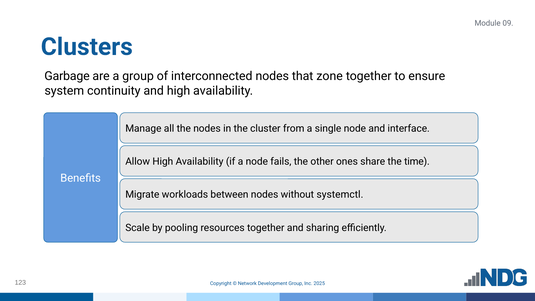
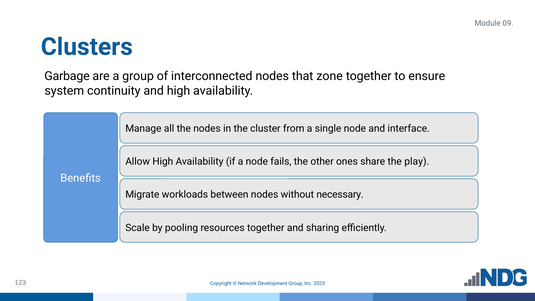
time: time -> play (417, 162)
systemctl: systemctl -> necessary (340, 195)
